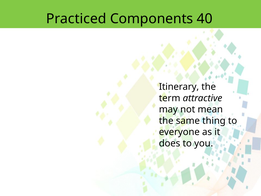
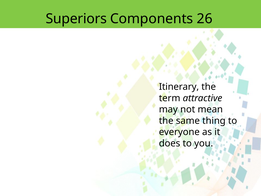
Practiced: Practiced -> Superiors (76, 19)
40: 40 -> 26 (205, 19)
